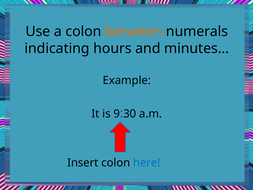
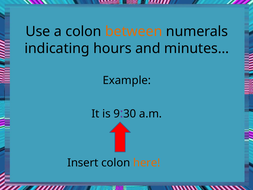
here colour: blue -> orange (147, 162)
